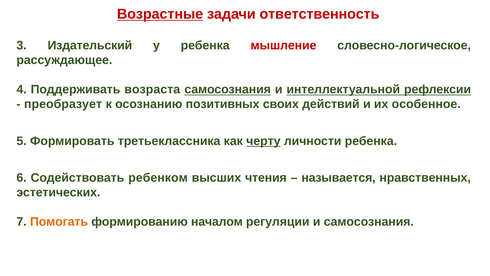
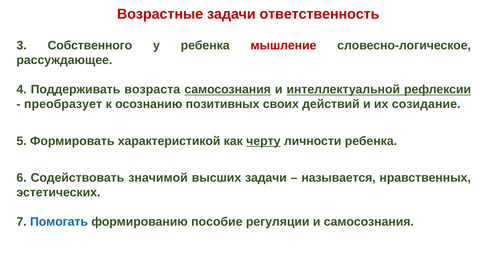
Возрастные underline: present -> none (160, 14)
Издательский: Издательский -> Собственного (90, 45)
особенное: особенное -> созидание (426, 104)
третьеклассника: третьеклассника -> характеристикой (169, 141)
ребенком: ребенком -> значимой (158, 178)
высших чтения: чтения -> задачи (266, 178)
Помогать colour: orange -> blue (59, 222)
началом: началом -> пособие (217, 222)
